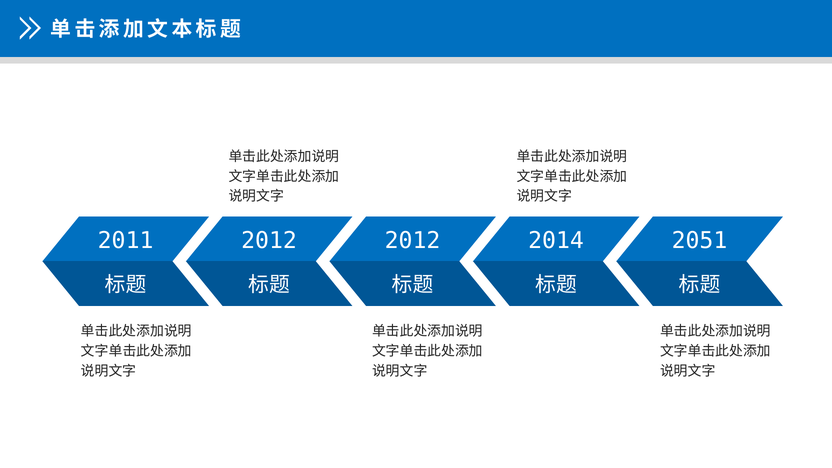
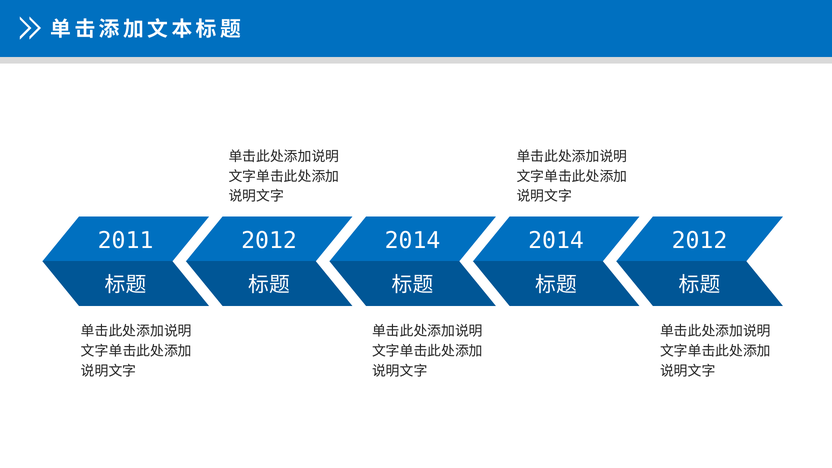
2012: 2012 -> 2014 (413, 241)
2051: 2051 -> 2012 (699, 241)
